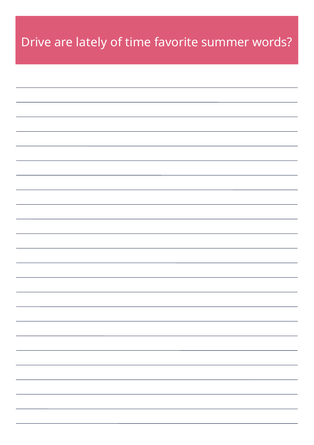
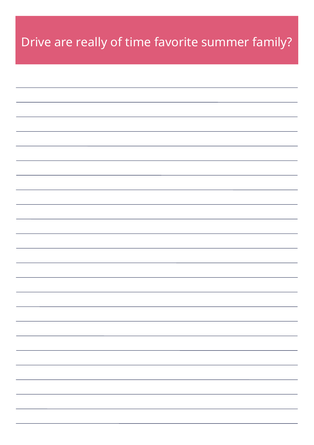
lately: lately -> really (92, 42)
words: words -> family (272, 42)
